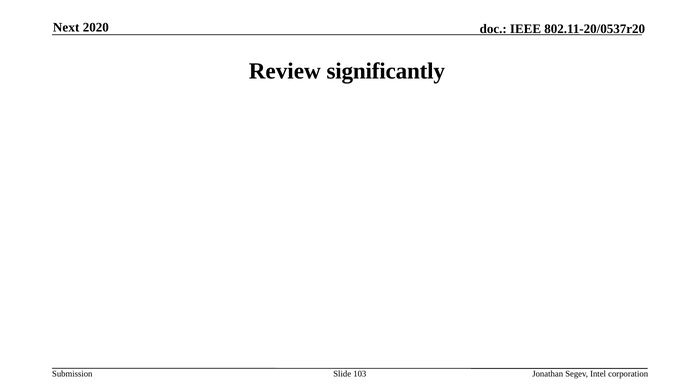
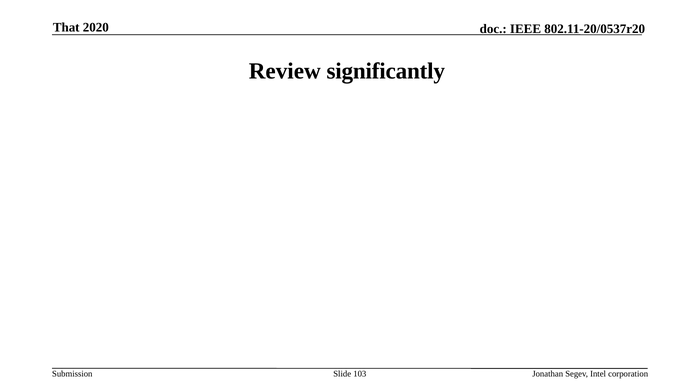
Next: Next -> That (66, 28)
